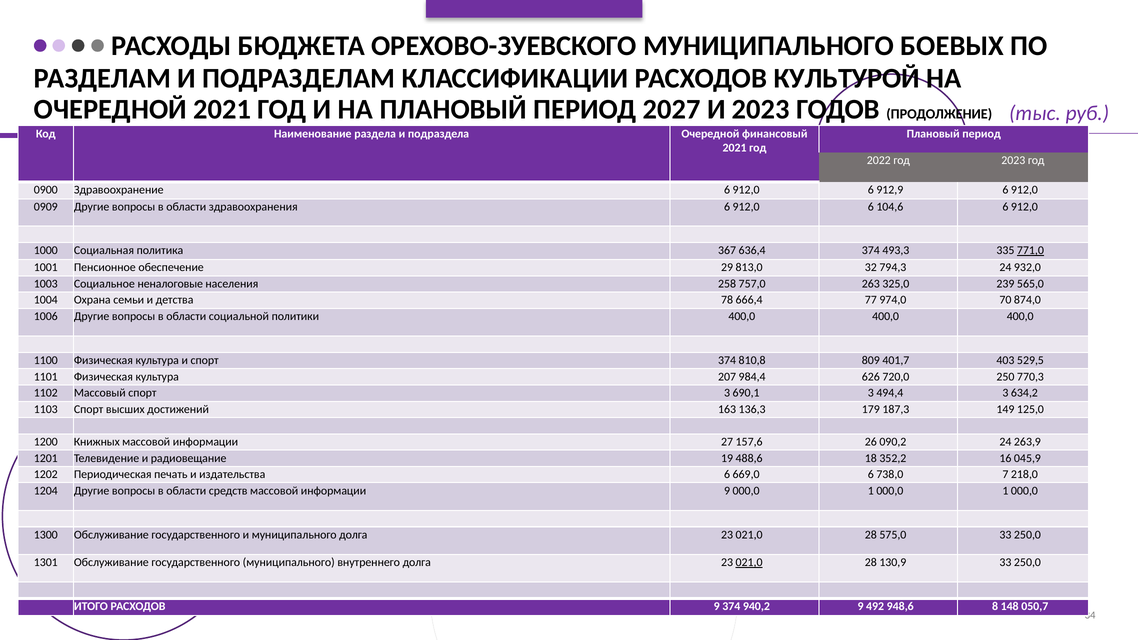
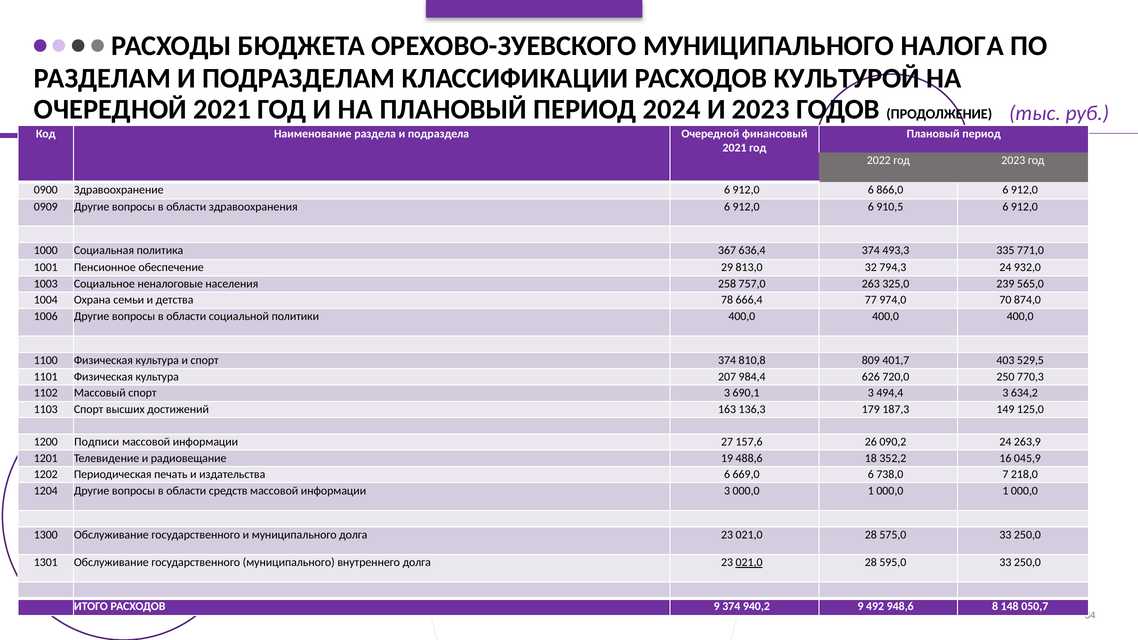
БОЕВЫХ: БОЕВЫХ -> НАЛОГА (952, 46)
2027: 2027 -> 2024 (672, 109)
912,9: 912,9 -> 866,0 (890, 190)
104,6: 104,6 -> 910,5 (890, 207)
771,0 underline: present -> none (1030, 250)
Книжных: Книжных -> Подписи (97, 442)
информации 9: 9 -> 3 (727, 491)
130,9: 130,9 -> 595,0 (893, 563)
